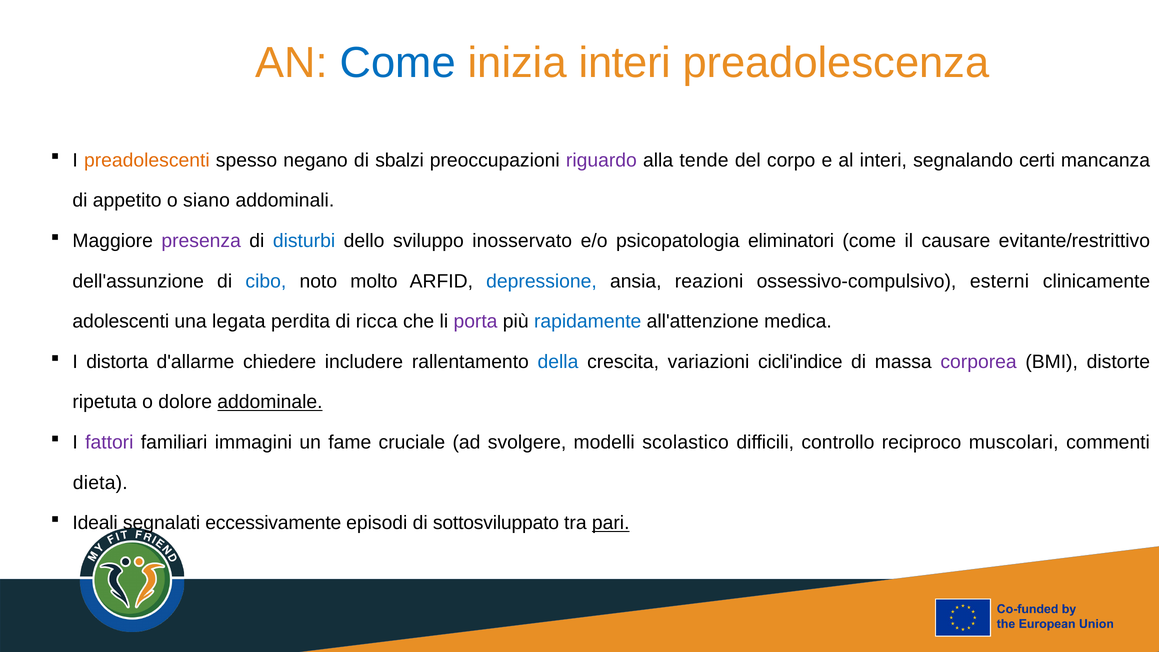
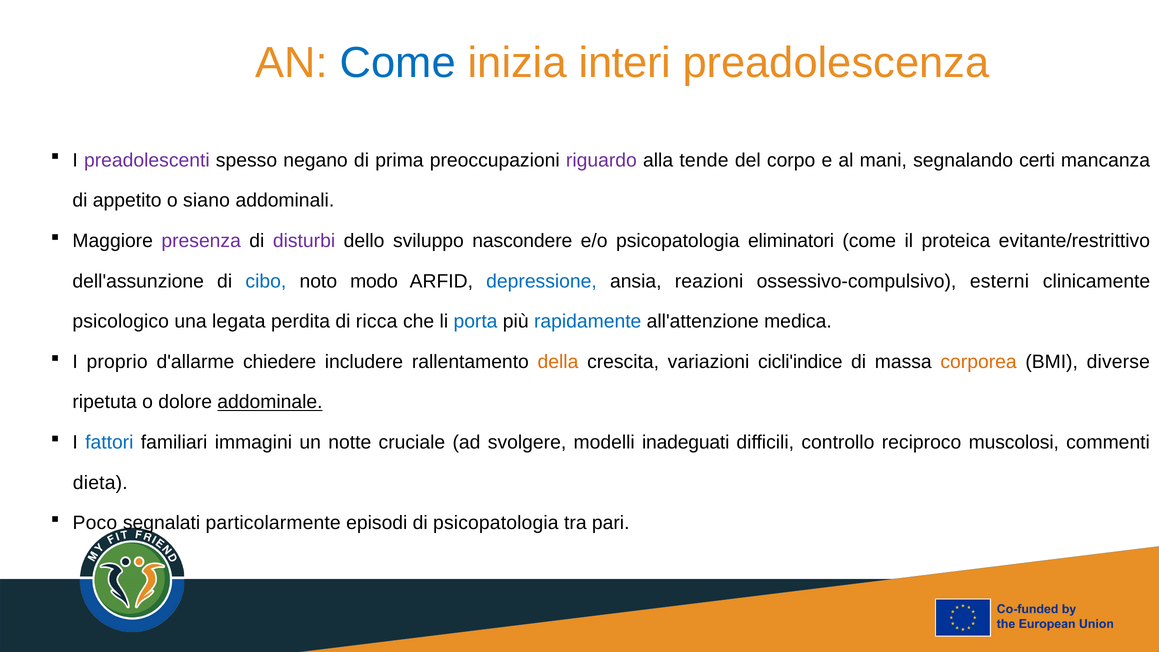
preadolescenti colour: orange -> purple (147, 160)
sbalzi: sbalzi -> prima (399, 160)
al interi: interi -> mani (883, 160)
disturbi colour: blue -> purple (304, 241)
inosservato: inosservato -> nascondere (522, 241)
causare: causare -> proteica (956, 241)
molto: molto -> modo (374, 281)
adolescenti: adolescenti -> psicologico (121, 321)
porta colour: purple -> blue (476, 321)
distorta: distorta -> proprio (117, 362)
della colour: blue -> orange (558, 362)
corporea colour: purple -> orange (979, 362)
distorte: distorte -> diverse (1118, 362)
fattori colour: purple -> blue (109, 442)
fame: fame -> notte (350, 442)
scolastico: scolastico -> inadeguati (686, 442)
muscolari: muscolari -> muscolosi (1014, 442)
Ideali: Ideali -> Poco (95, 523)
eccessivamente: eccessivamente -> particolarmente (273, 523)
di sottosviluppato: sottosviluppato -> psicopatologia (496, 523)
pari underline: present -> none (611, 523)
